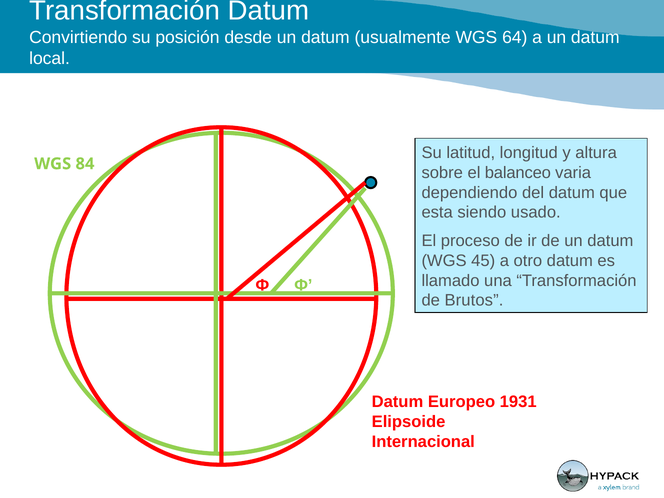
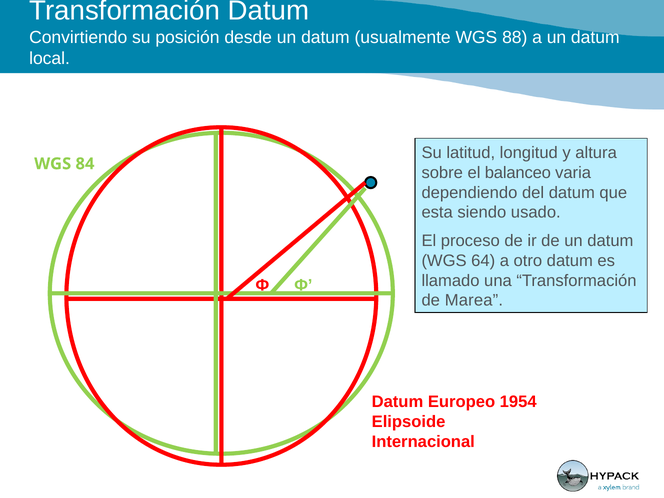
64: 64 -> 88 (515, 37)
45: 45 -> 64 (483, 261)
Brutos: Brutos -> Marea (474, 300)
1931: 1931 -> 1954 (518, 402)
